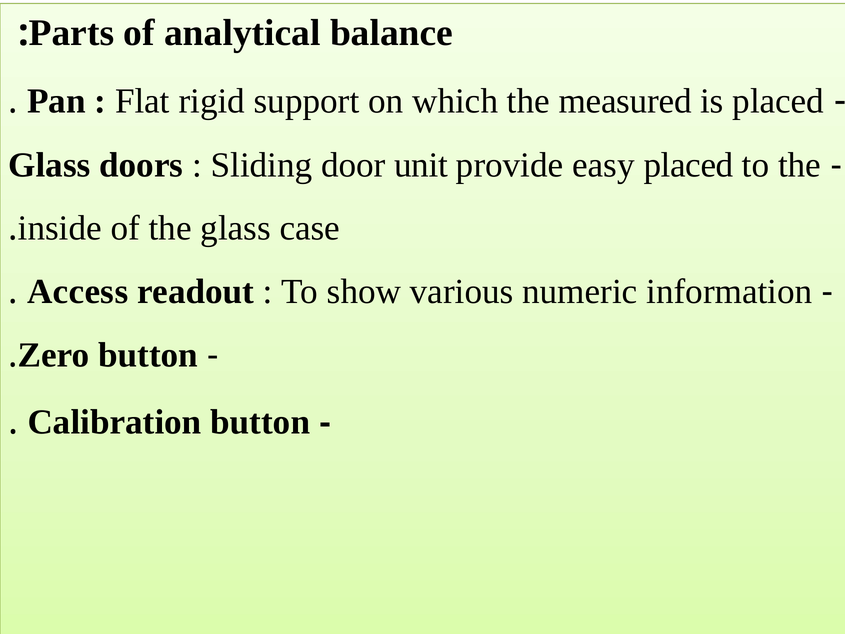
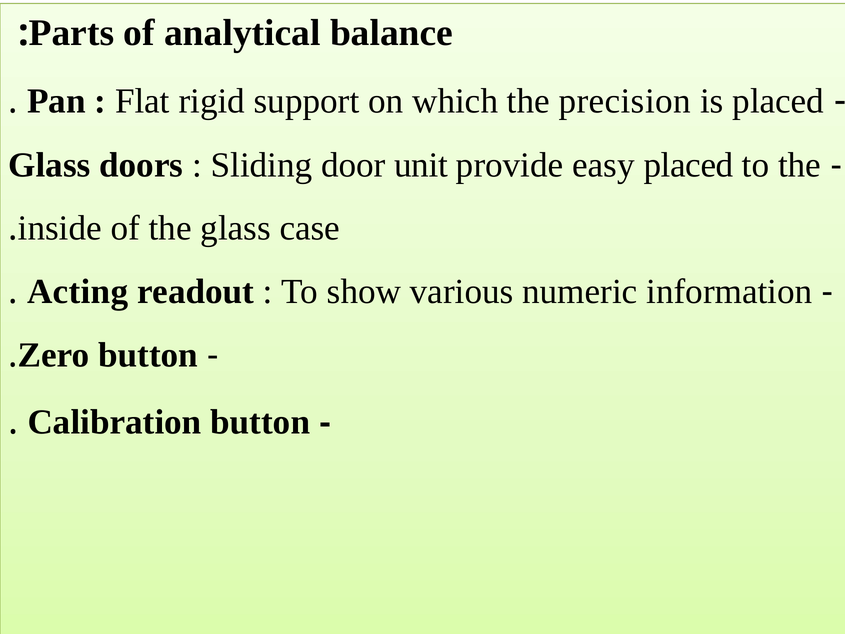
measured: measured -> precision (625, 101)
Access: Access -> Acting (78, 292)
